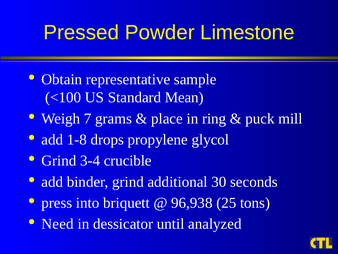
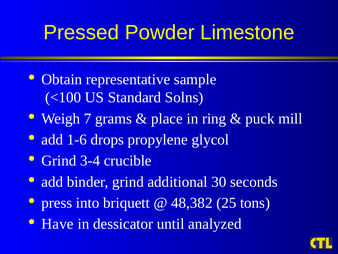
Mean: Mean -> Solns (184, 97)
1-8: 1-8 -> 1-6 (77, 139)
96,938: 96,938 -> 48,382 (192, 203)
Need: Need -> Have (58, 224)
